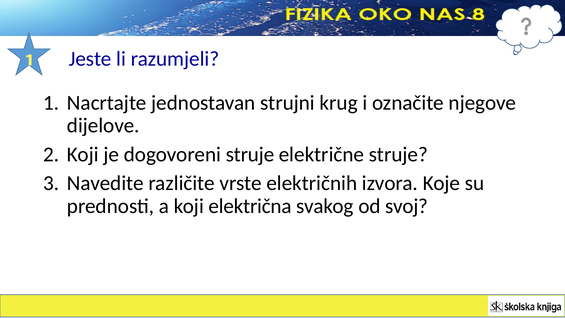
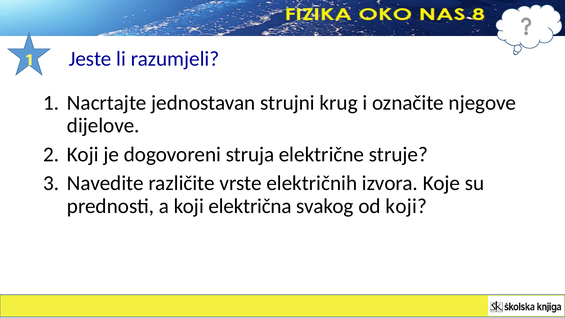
dogovoreni struje: struje -> struja (250, 154)
od svoj: svoj -> koji (406, 206)
